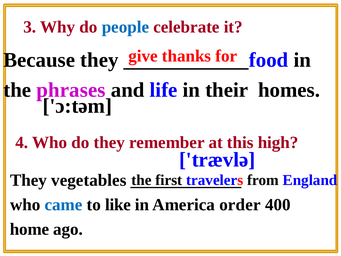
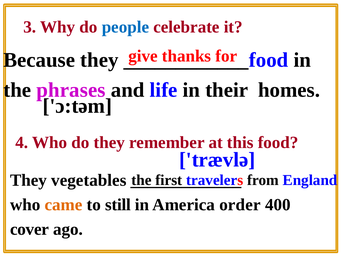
high: high -> food (278, 142)
came colour: blue -> orange (64, 205)
like: like -> still (118, 205)
home: home -> cover (30, 229)
